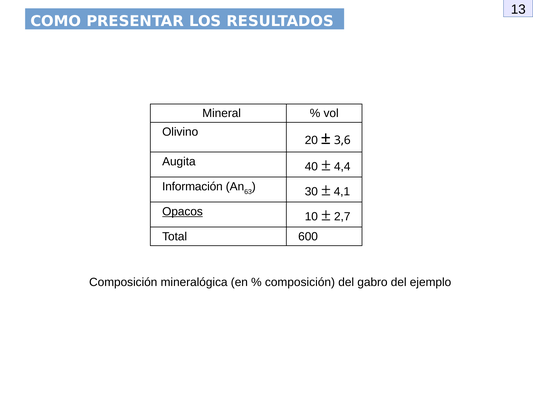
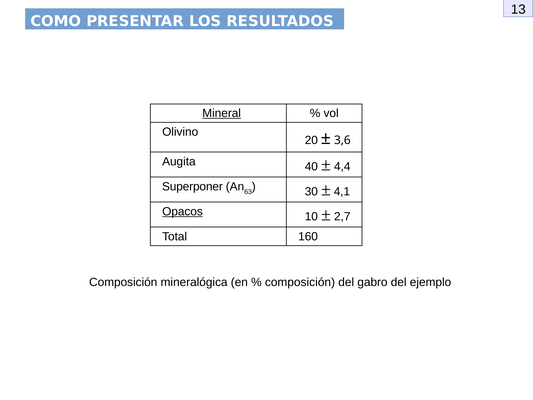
Mineral underline: none -> present (222, 113)
Información: Información -> Superponer (192, 186)
600: 600 -> 160 (308, 236)
